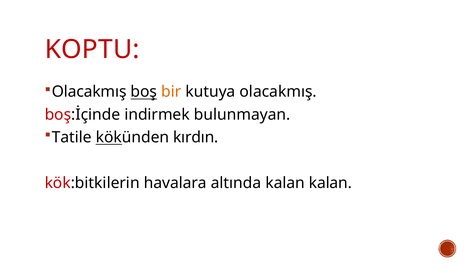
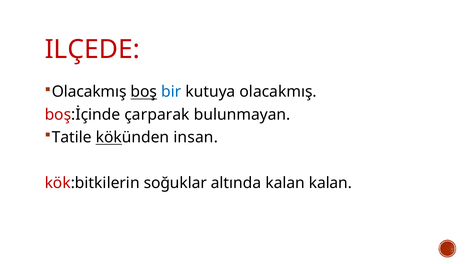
KOPTU: KOPTU -> ILÇEDE (92, 49)
bir colour: orange -> blue (171, 92)
indirmek: indirmek -> çarparak (157, 114)
kırdın: kırdın -> insan (196, 137)
havalara: havalara -> soğuklar (175, 183)
